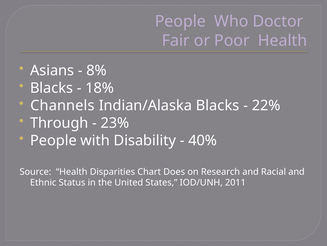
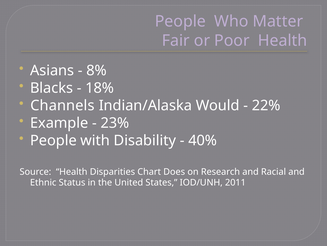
Doctor: Doctor -> Matter (278, 21)
Indian/Alaska Blacks: Blacks -> Would (218, 105)
Through: Through -> Example (59, 123)
